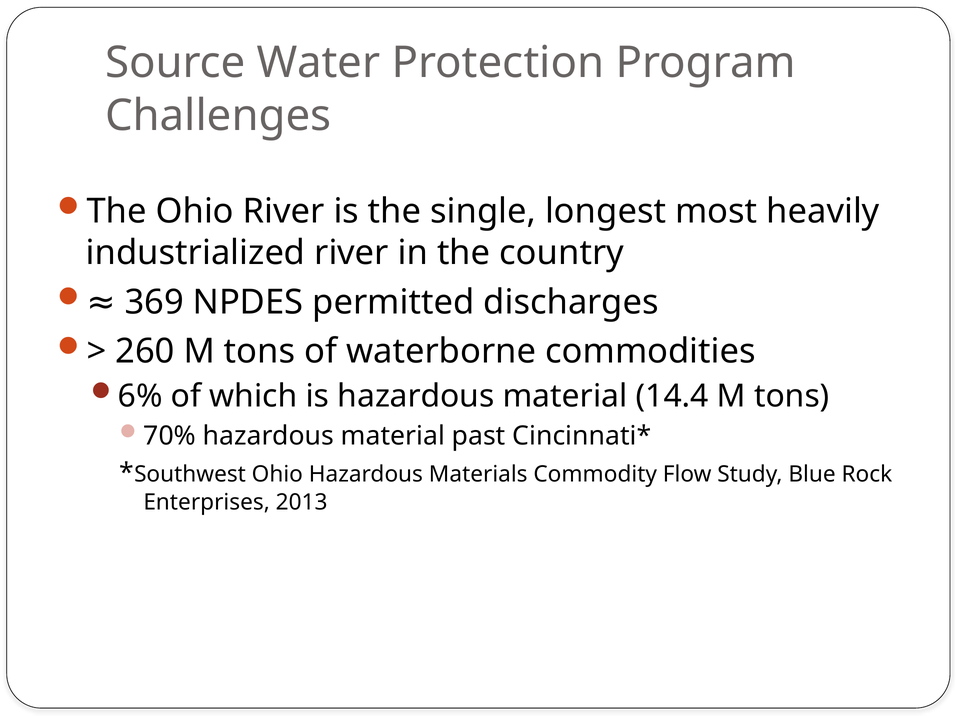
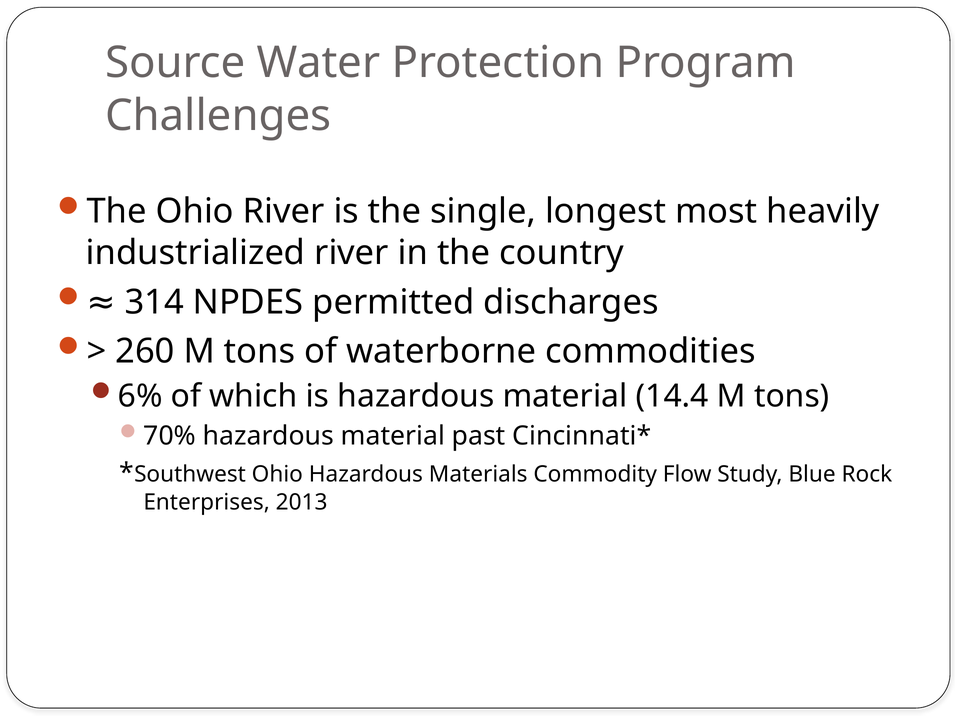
369: 369 -> 314 (154, 302)
